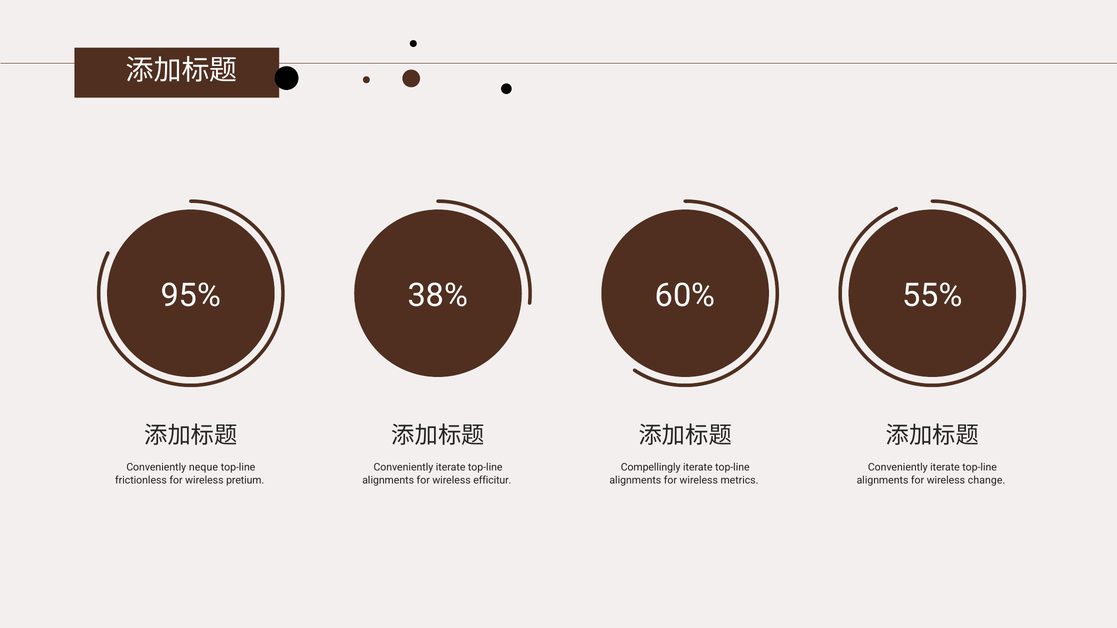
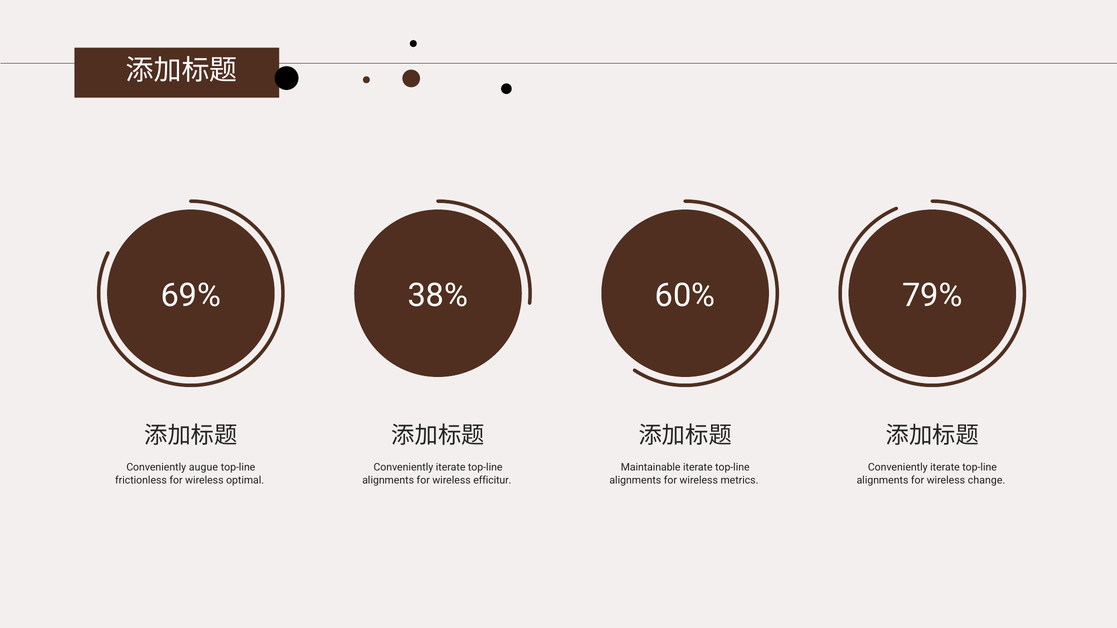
95%: 95% -> 69% (191, 296)
55%: 55% -> 79% (932, 296)
neque: neque -> augue (203, 468)
Compellingly: Compellingly -> Maintainable (651, 468)
pretium: pretium -> optimal (245, 480)
